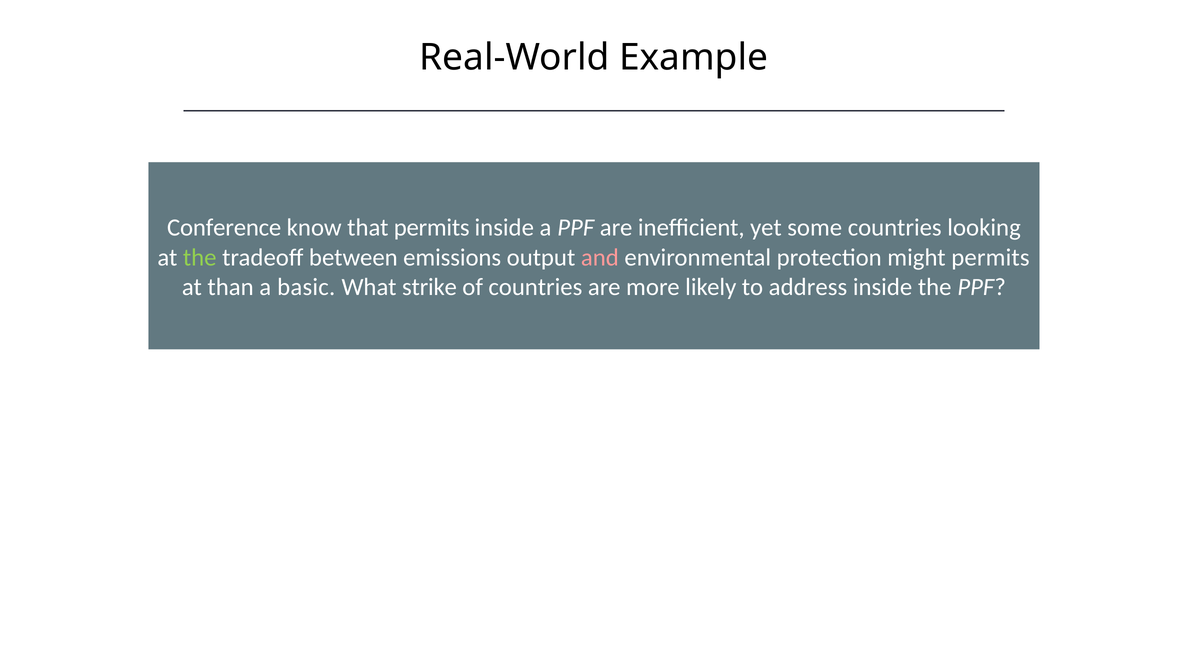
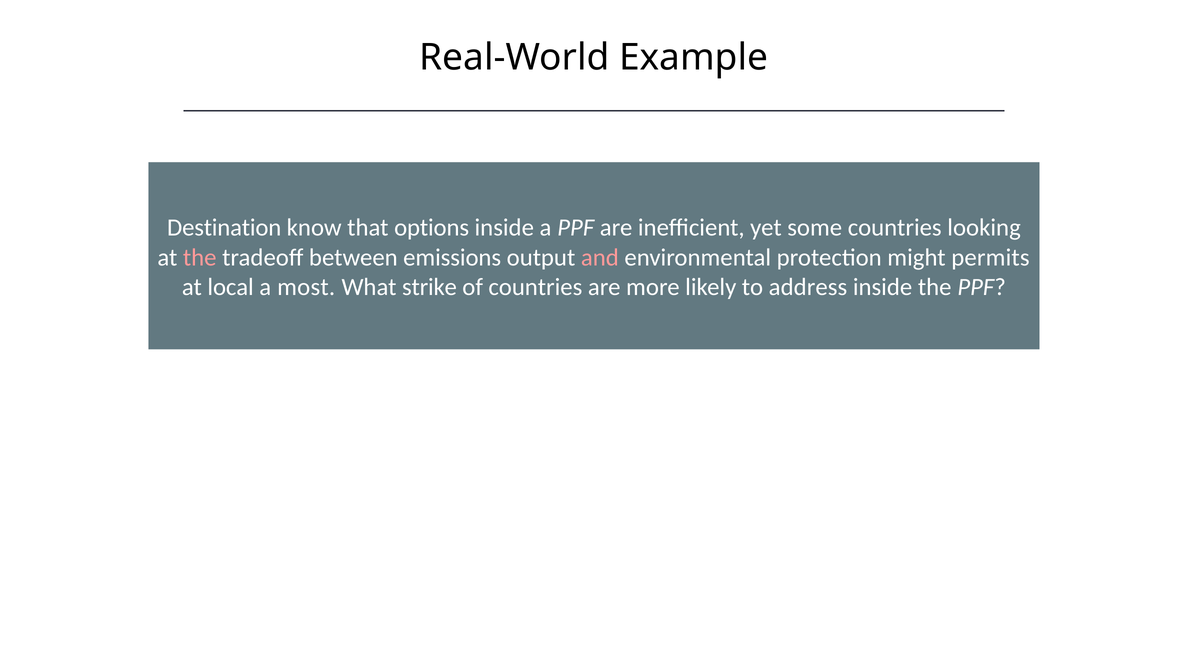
Conference: Conference -> Destination (224, 228)
that permits: permits -> options (432, 228)
the colour: light green -> pink (200, 258)
than: than -> local (231, 287)
basic: basic -> most (306, 287)
